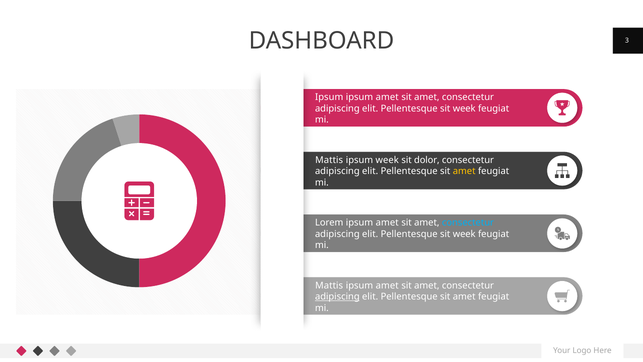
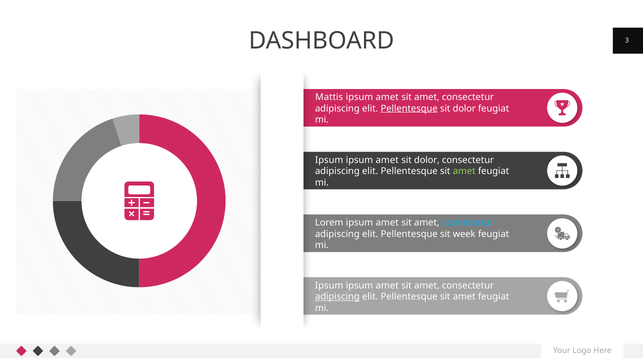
Ipsum: Ipsum -> Mattis (329, 97)
Pellentesque underline: none -> present (409, 108)
week: week -> dolor (464, 108)
Mattis: Mattis -> Ipsum (329, 160)
week: week -> amet (387, 160)
amet colour: yellow -> light green (464, 171)
Mattis: Mattis -> Ipsum (329, 285)
